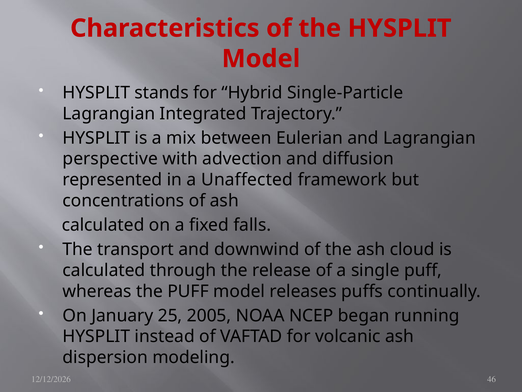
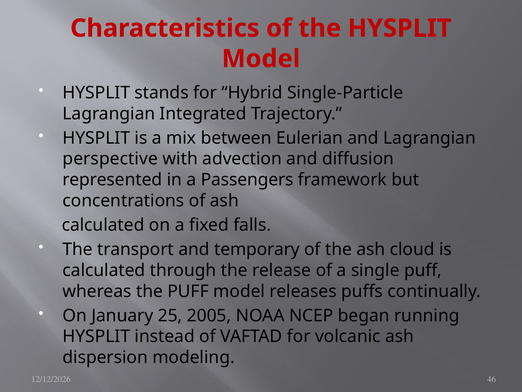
Unaffected: Unaffected -> Passengers (247, 180)
downwind: downwind -> temporary (257, 249)
